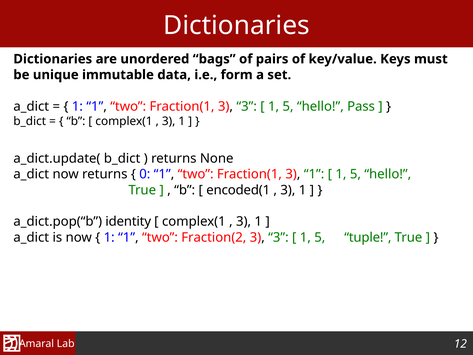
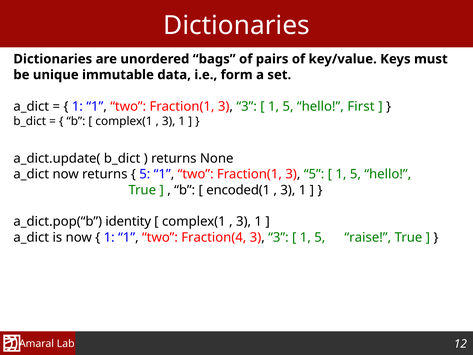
Pass: Pass -> First (361, 106)
0: 0 -> 5 (145, 174)
Fraction(1 3 1: 1 -> 5 (314, 174)
Fraction(2: Fraction(2 -> Fraction(4 (214, 237)
tuple: tuple -> raise (368, 237)
